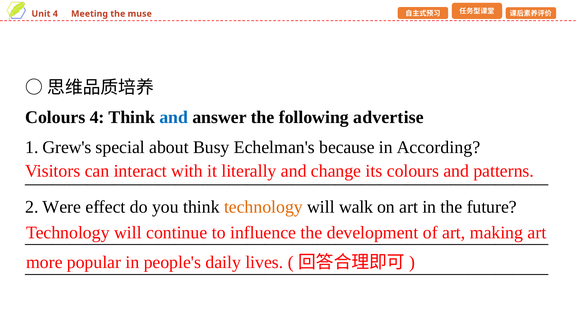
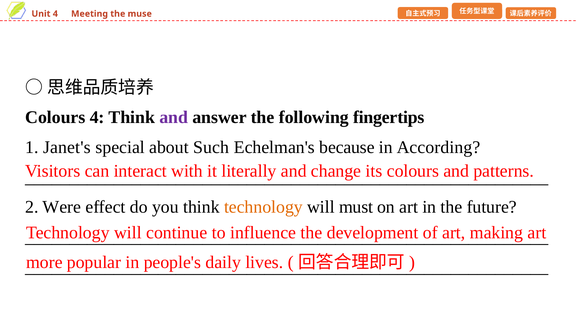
and colour: blue -> purple (174, 117)
advertise: advertise -> fingertips (389, 117)
Grew's: Grew's -> Janet's (67, 147)
Busy: Busy -> Such (211, 147)
walk: walk -> must (356, 207)
